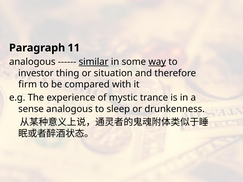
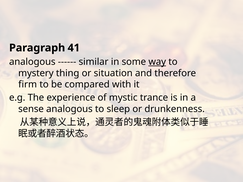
11: 11 -> 41 (74, 48)
similar underline: present -> none (94, 62)
investor: investor -> mystery (36, 73)
